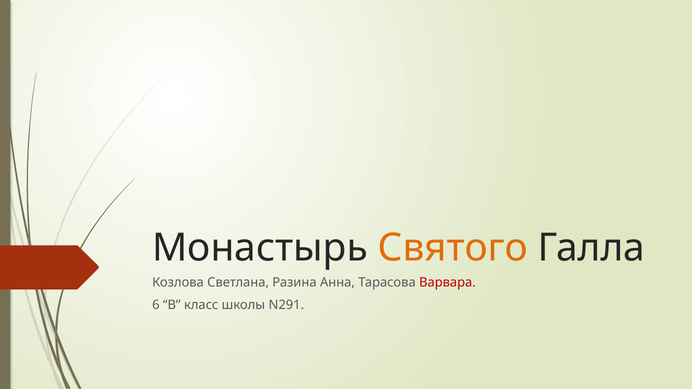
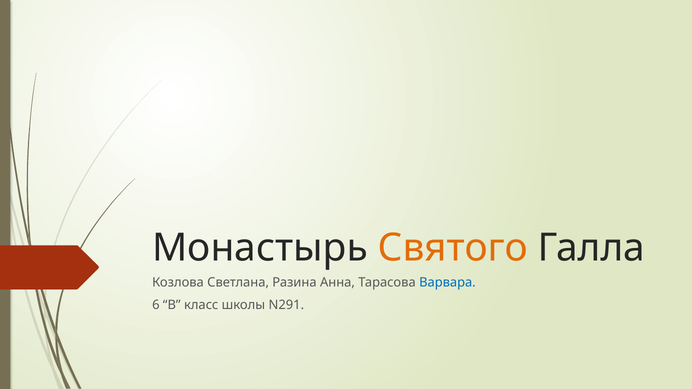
Варвара colour: red -> blue (447, 282)
